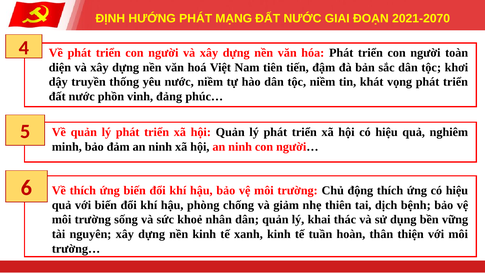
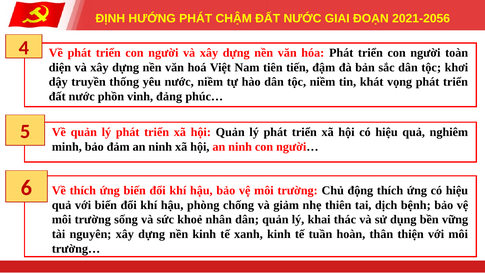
MẠNG: MẠNG -> CHẬM (234, 19)
2021-2070: 2021-2070 -> 2021-2056 (421, 19)
